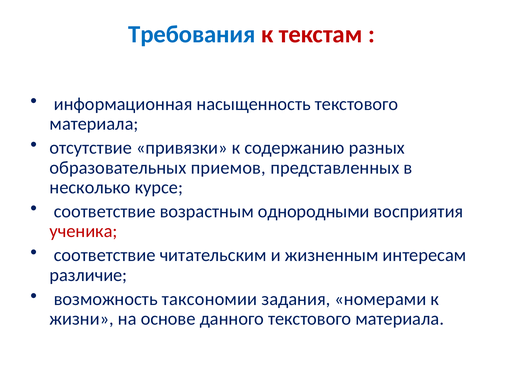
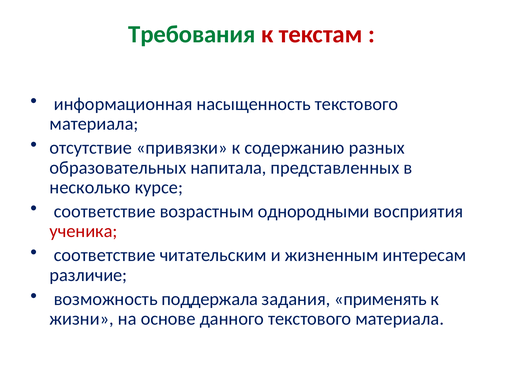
Требования colour: blue -> green (192, 34)
приемов: приемов -> напитала (228, 168)
таксономии: таксономии -> поддержала (210, 299)
номерами: номерами -> применять (381, 299)
